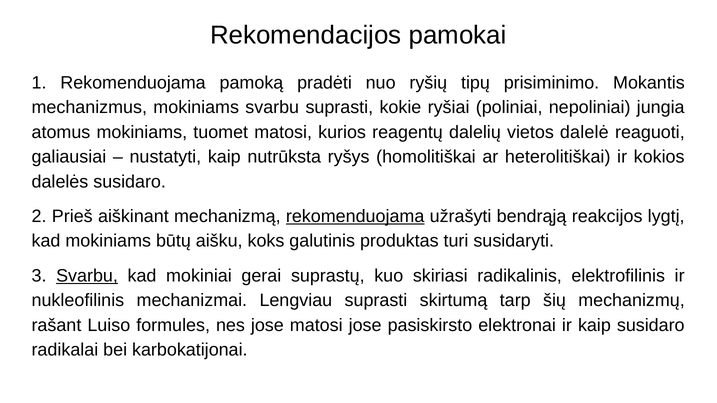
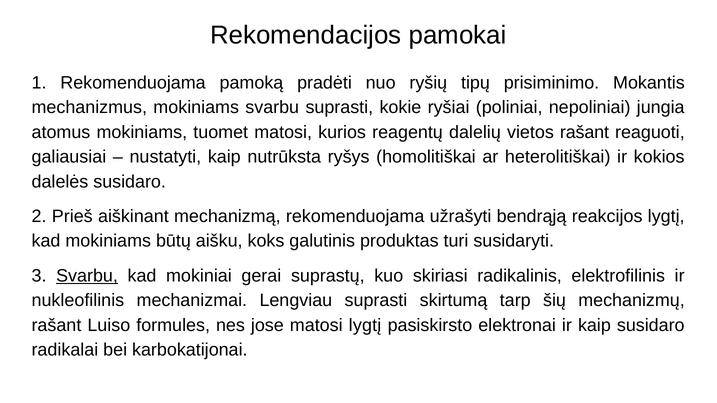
vietos dalelė: dalelė -> rašant (584, 132)
rekomenduojama underline: present -> none (355, 217)
matosi jose: jose -> lygtį (365, 325)
